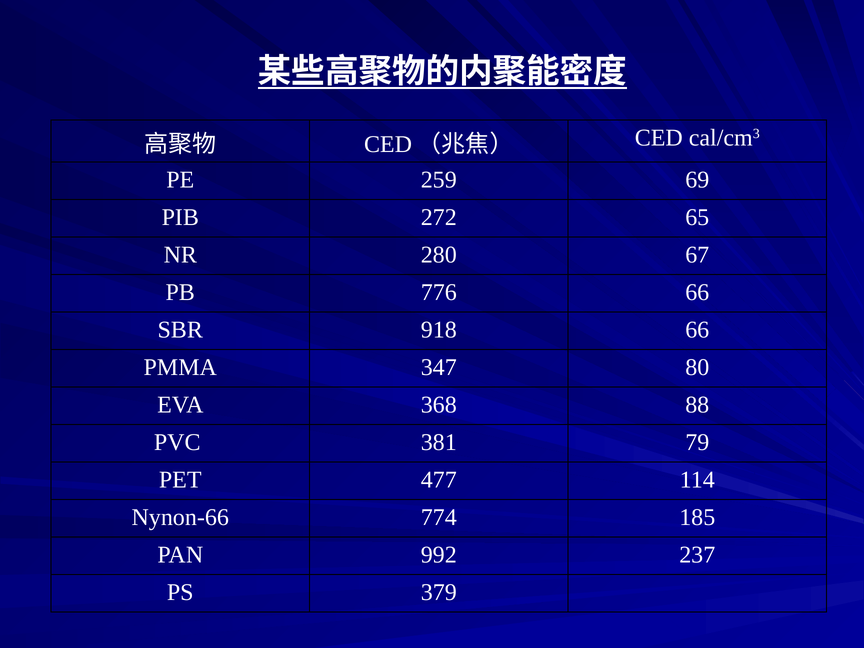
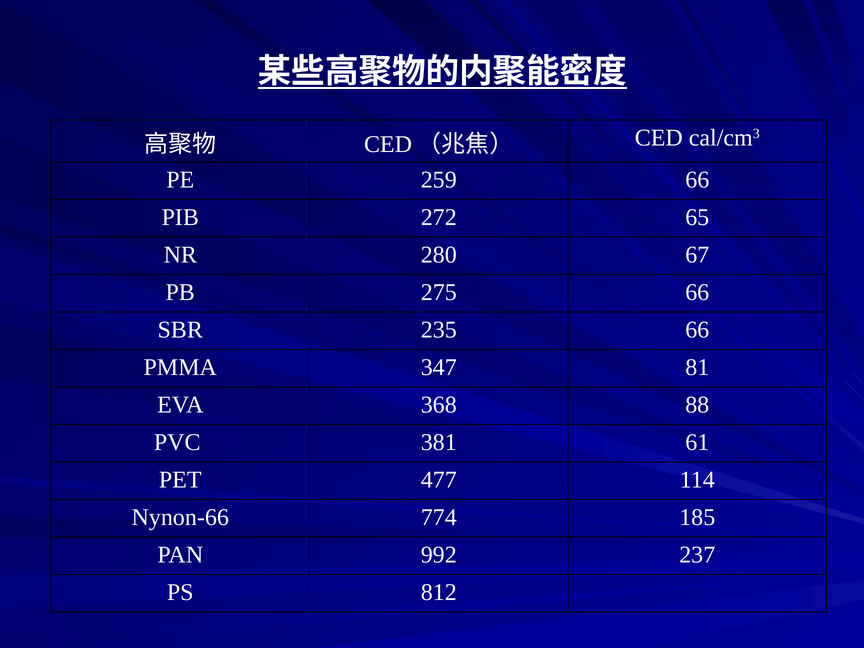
259 69: 69 -> 66 (697, 180)
776: 776 -> 275 (439, 292)
918: 918 -> 235 (439, 330)
80: 80 -> 81 (697, 367)
79: 79 -> 61 (697, 442)
379: 379 -> 812 (439, 592)
